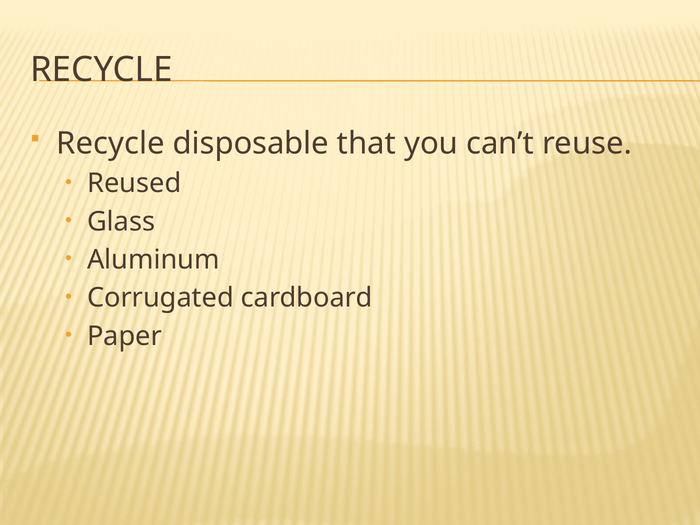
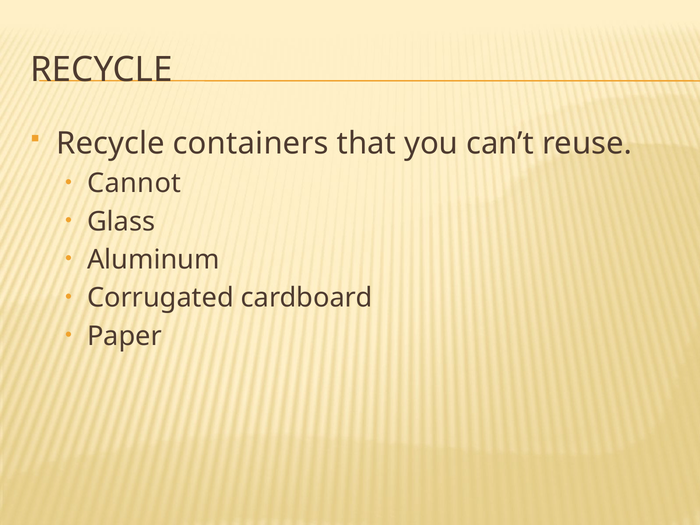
disposable: disposable -> containers (251, 143)
Reused: Reused -> Cannot (134, 183)
